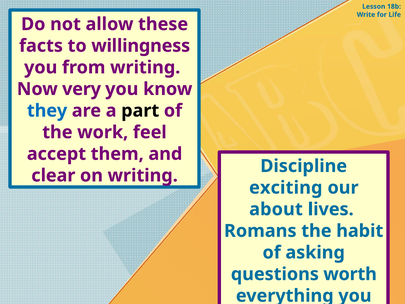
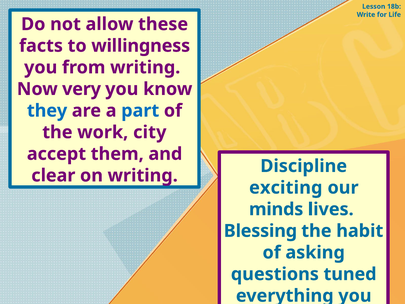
part colour: black -> blue (140, 111)
feel: feel -> city (150, 132)
about: about -> minds (276, 209)
Romans: Romans -> Blessing (260, 231)
worth: worth -> tuned (350, 274)
